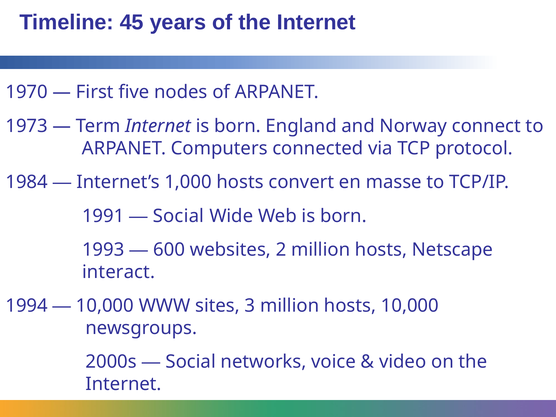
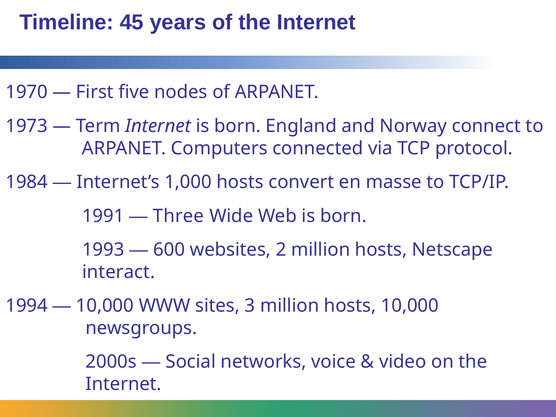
Social: Social -> Three (178, 216)
